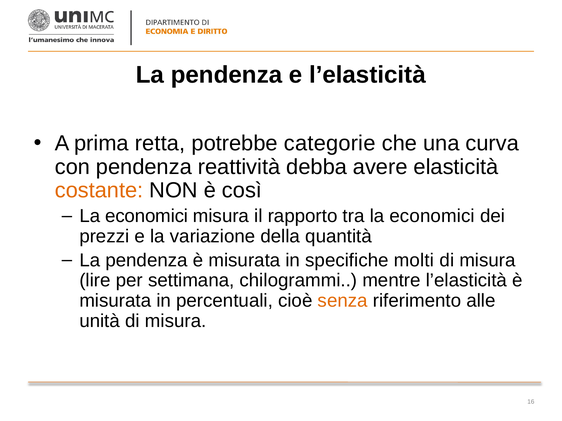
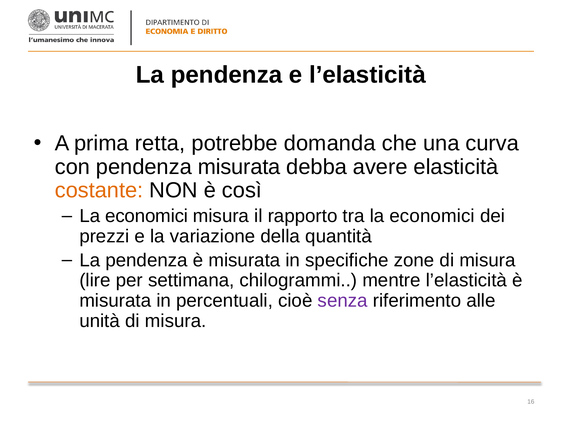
categorie: categorie -> domanda (330, 143)
pendenza reattività: reattività -> misurata (239, 167)
molti: molti -> zone (414, 261)
senza colour: orange -> purple (343, 301)
